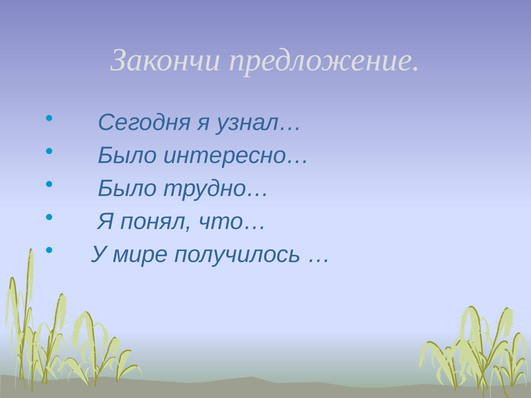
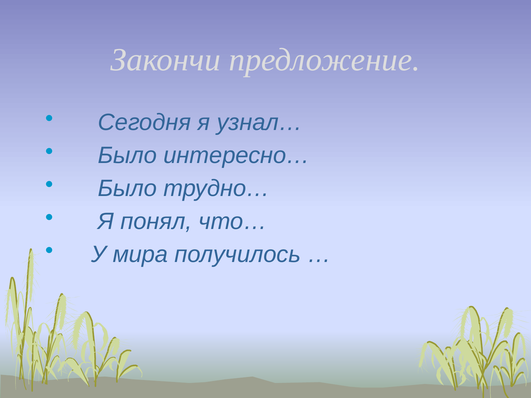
мире: мире -> мира (140, 255)
